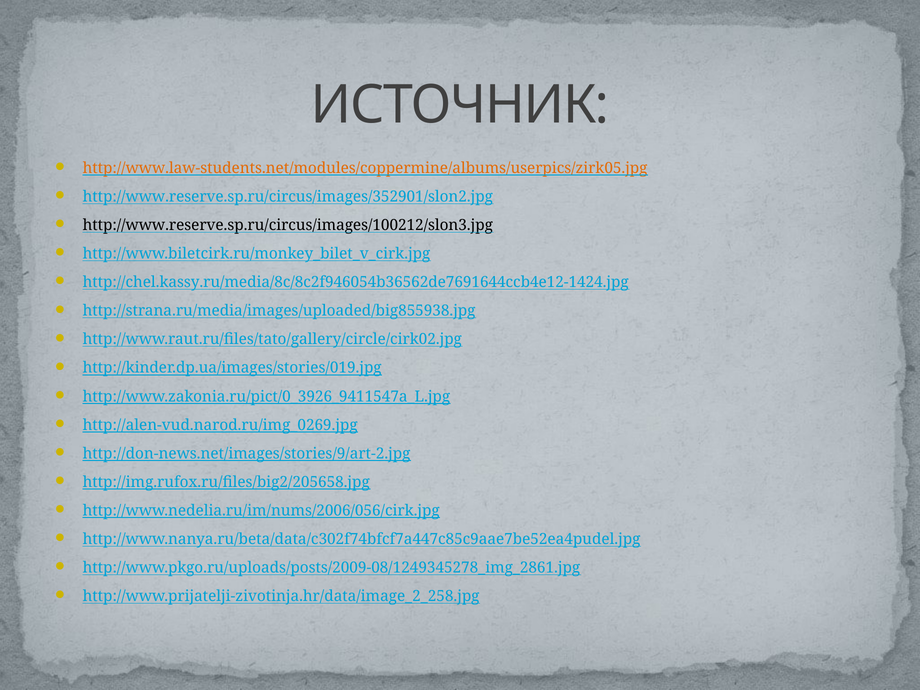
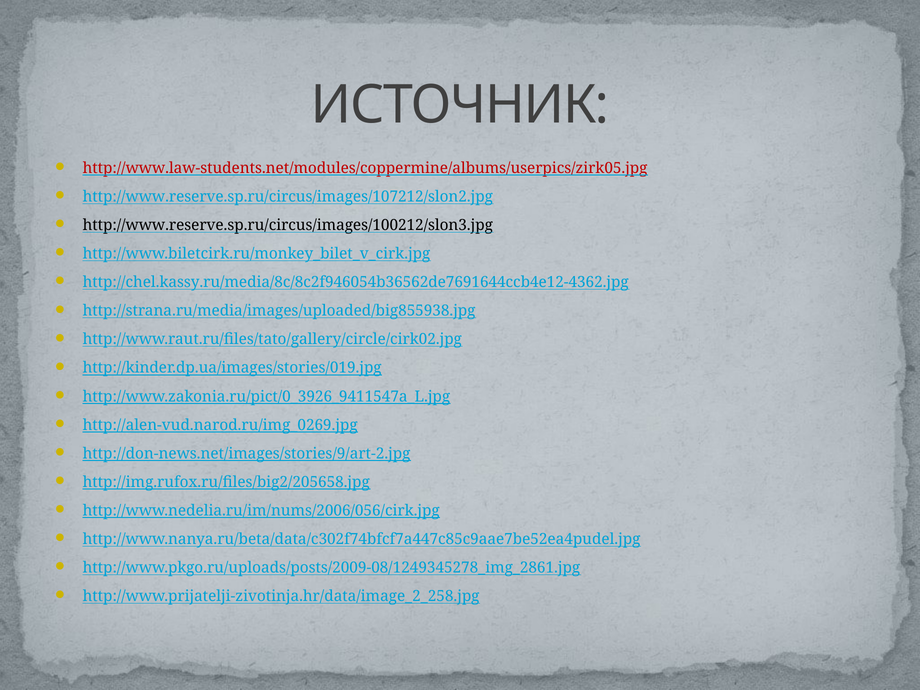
http://www.law-students.net/modules/coppermine/albums/userpics/zirk05.jpg colour: orange -> red (365, 168)
http://www.reserve.sp.ru/circus/images/352901/slon2.jpg: http://www.reserve.sp.ru/circus/images/352901/slon2.jpg -> http://www.reserve.sp.ru/circus/images/107212/slon2.jpg (288, 197)
http://chel.kassy.ru/media/8c/8c2f946054b36562de7691644ccb4e12-1424.jpg: http://chel.kassy.ru/media/8c/8c2f946054b36562de7691644ccb4e12-1424.jpg -> http://chel.kassy.ru/media/8c/8c2f946054b36562de7691644ccb4e12-4362.jpg (356, 282)
